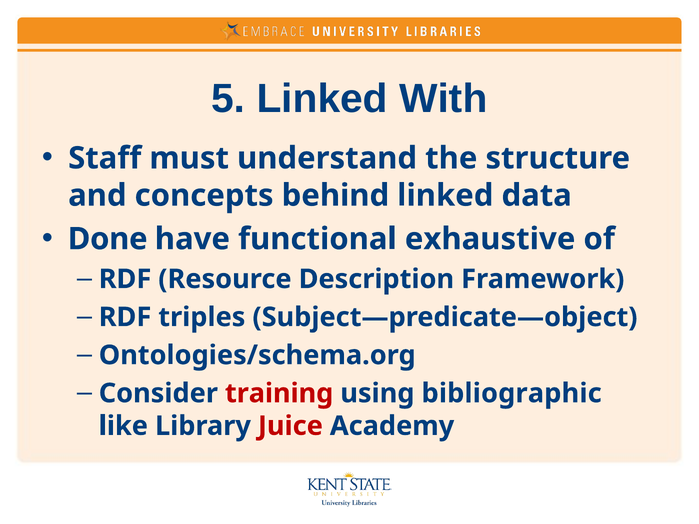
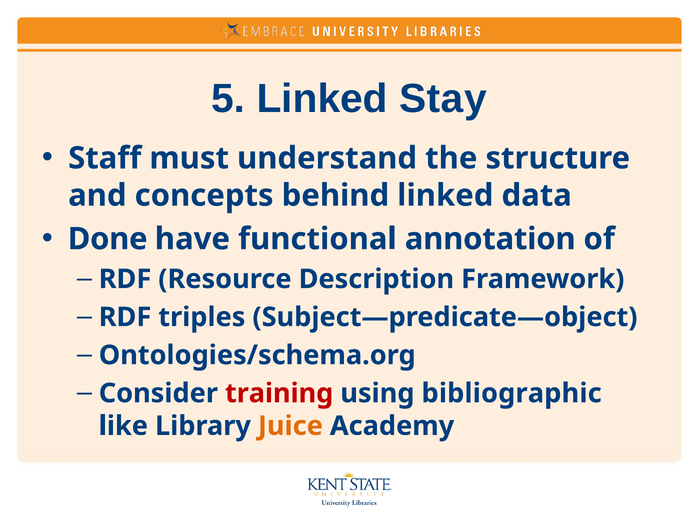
With: With -> Stay (443, 99)
exhaustive: exhaustive -> annotation (490, 239)
Juice colour: red -> orange (290, 426)
